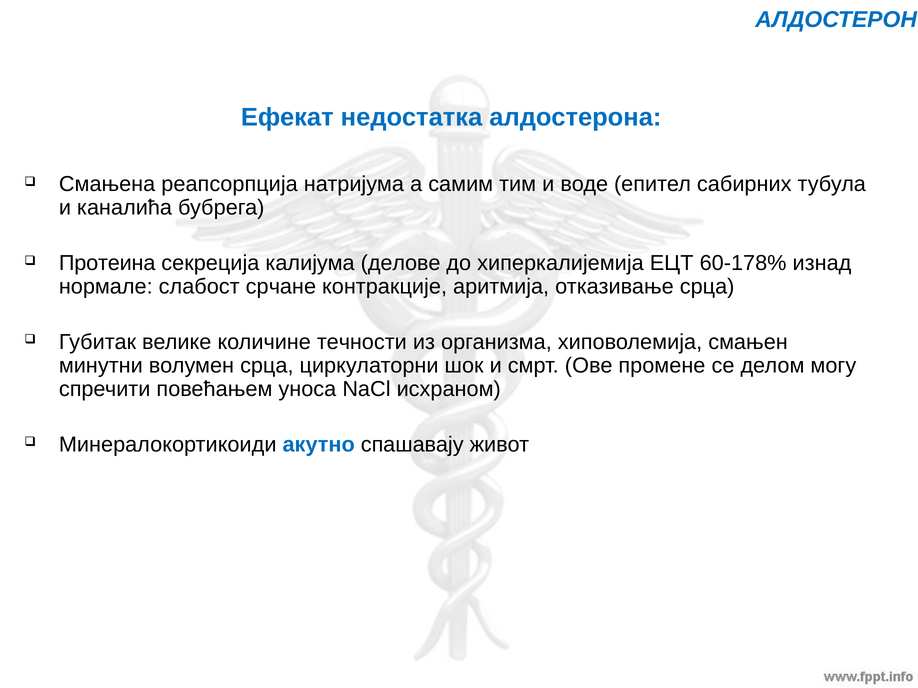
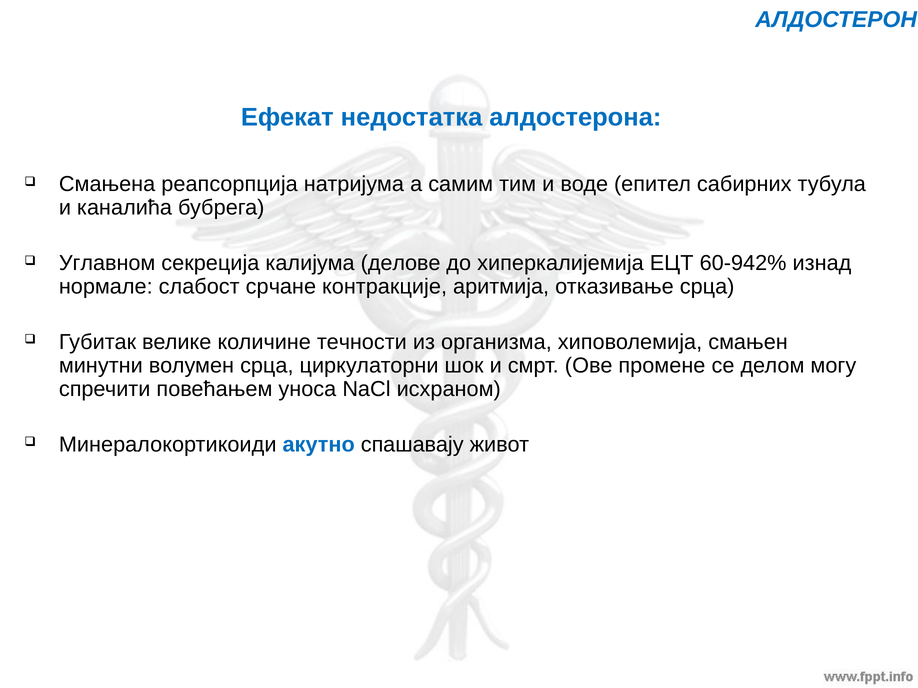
Протеина: Протеина -> Углавном (107, 263)
60-178%: 60-178% -> 60-942% (743, 263)
